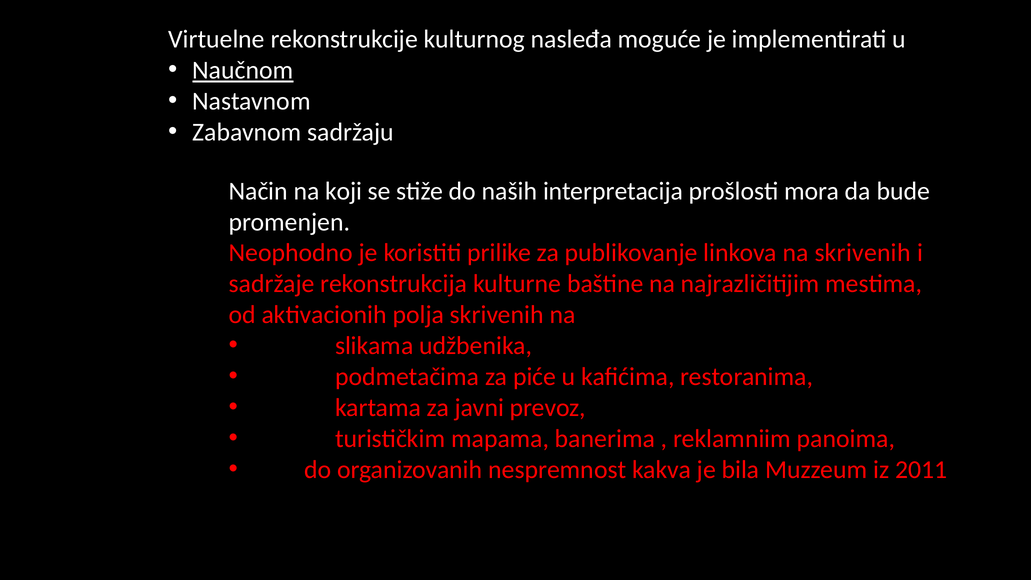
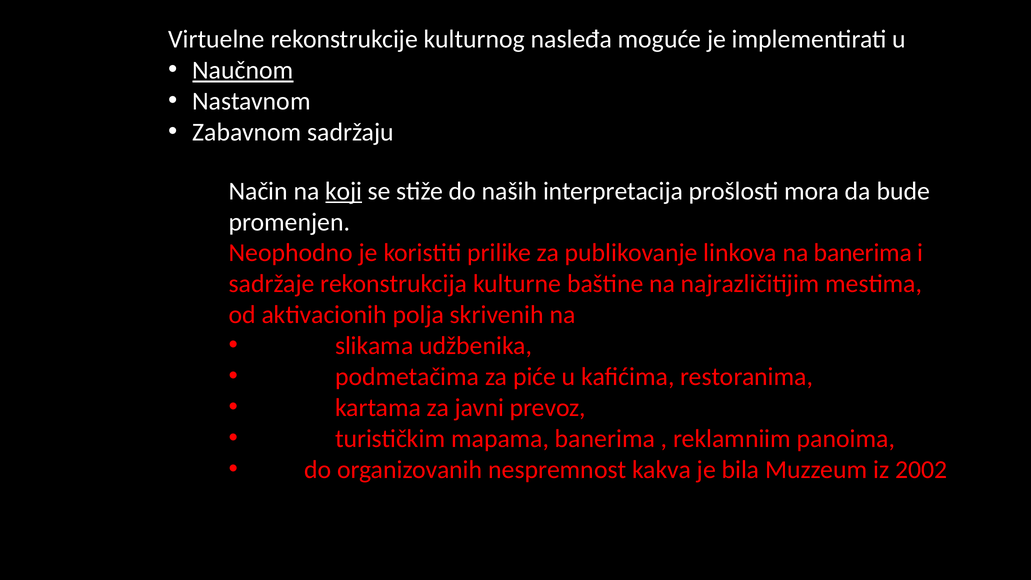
koji underline: none -> present (344, 191)
na skrivenih: skrivenih -> banerima (863, 253)
2011: 2011 -> 2002 (921, 469)
